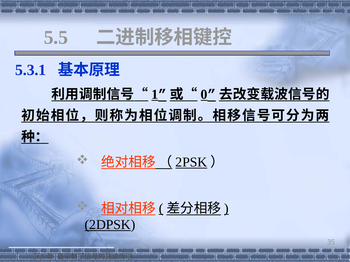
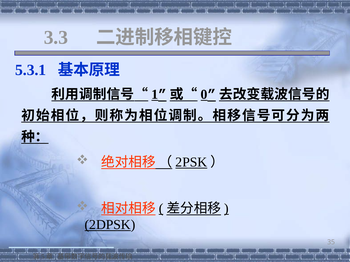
5.5: 5.5 -> 3.3 (56, 38)
